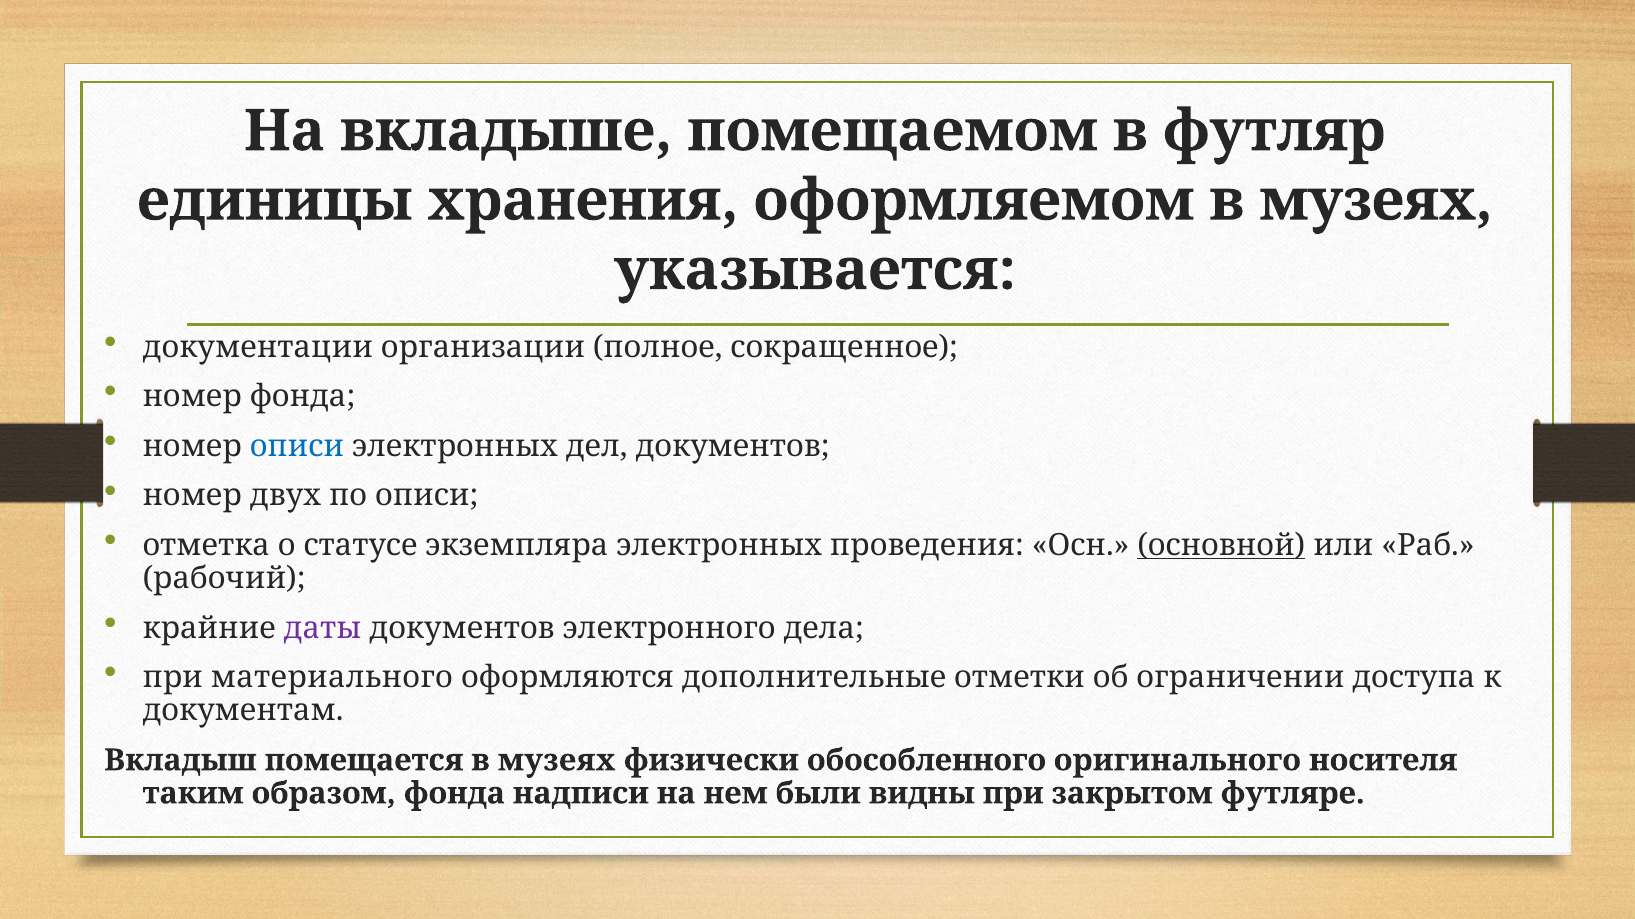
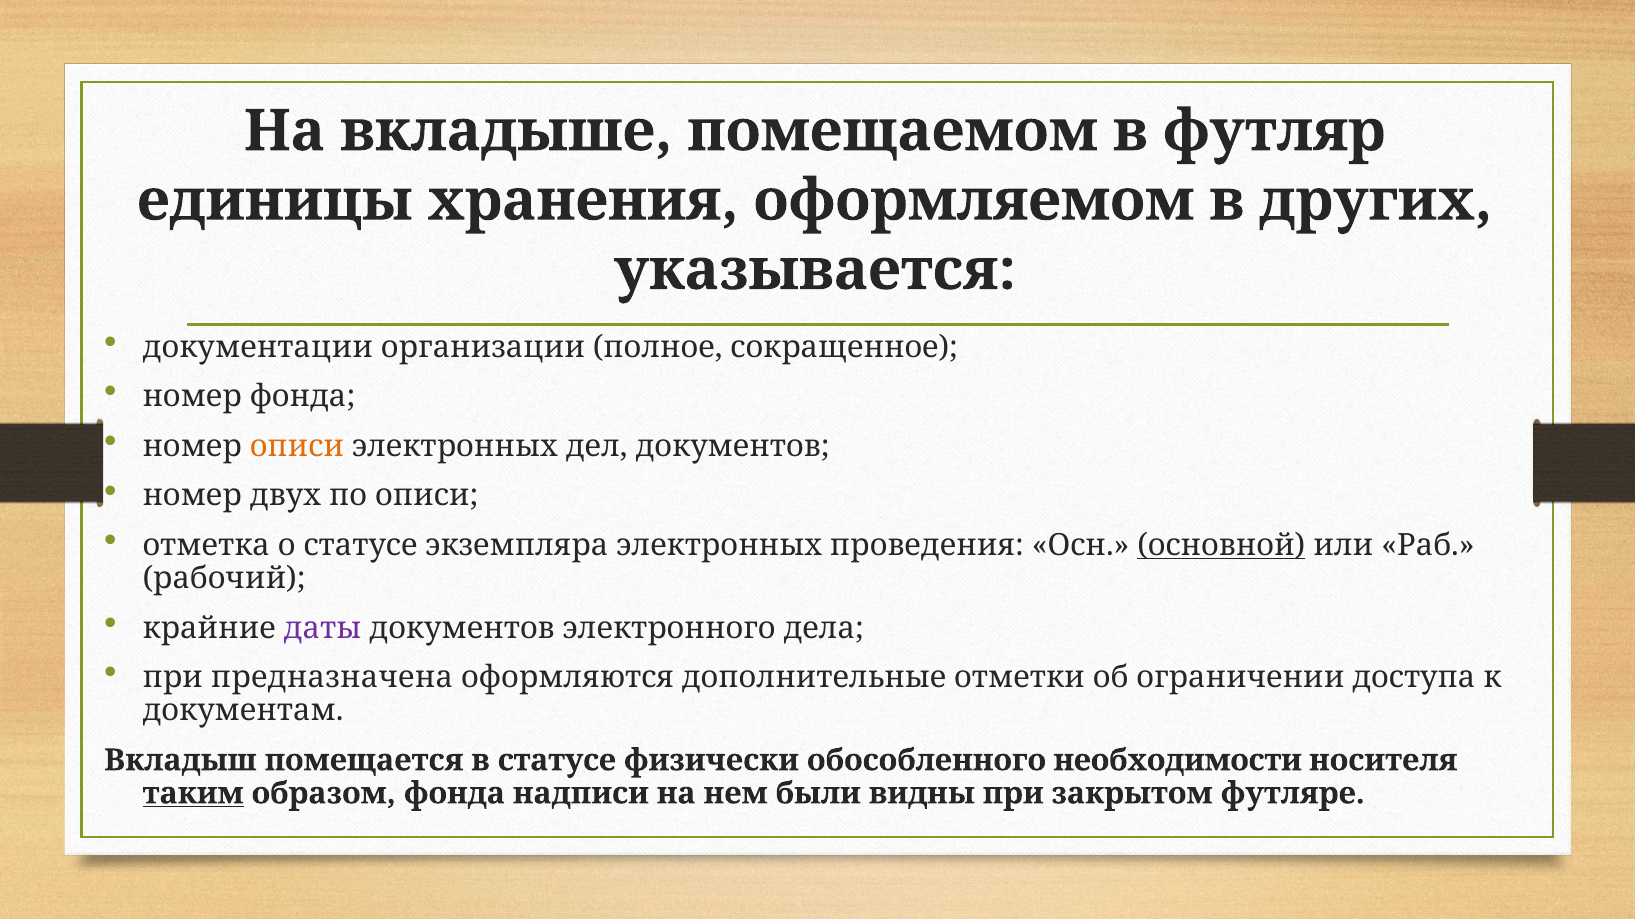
оформляемом в музеях: музеях -> других (1376, 201)
описи colour: blue -> orange (297, 446)
материального: материального -> предназначена (332, 678)
помещается в музеях: музеях -> статусе (557, 761)
оригинального: оригинального -> необходимости (1178, 761)
таким underline: none -> present (193, 794)
